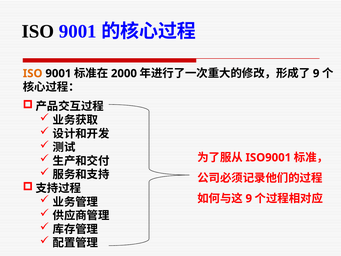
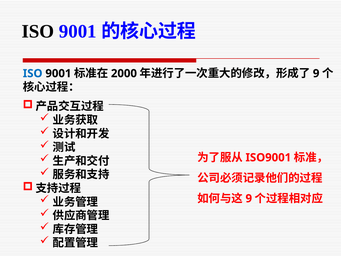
ISO colour: orange -> blue (33, 73)
